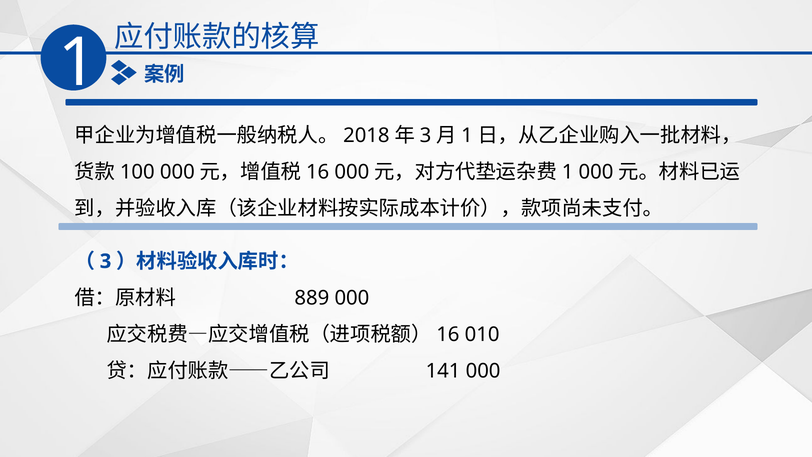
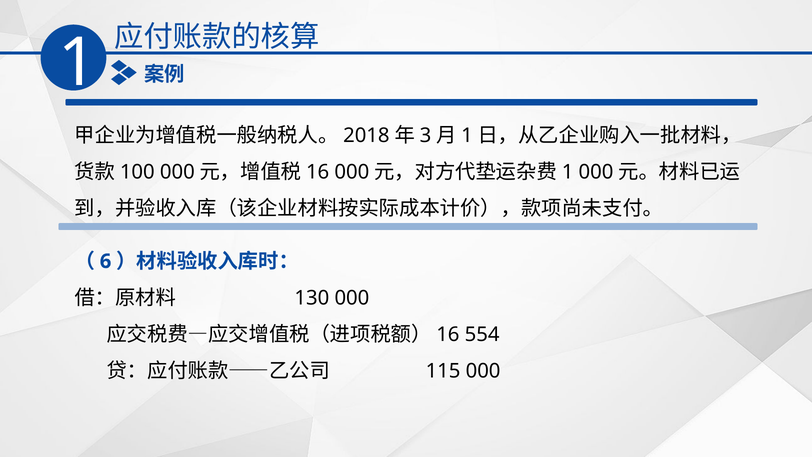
3: 3 -> 6 (106, 261)
889: 889 -> 130 (312, 298)
010: 010 -> 554 (482, 334)
141: 141 -> 115 (443, 371)
